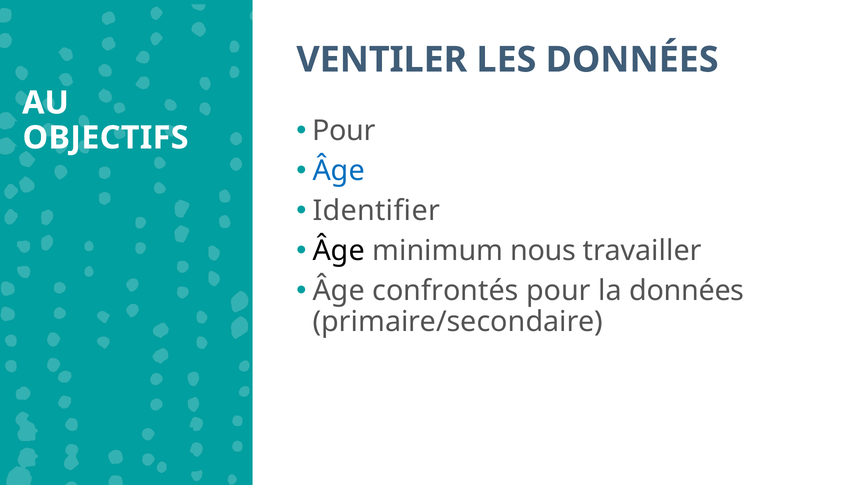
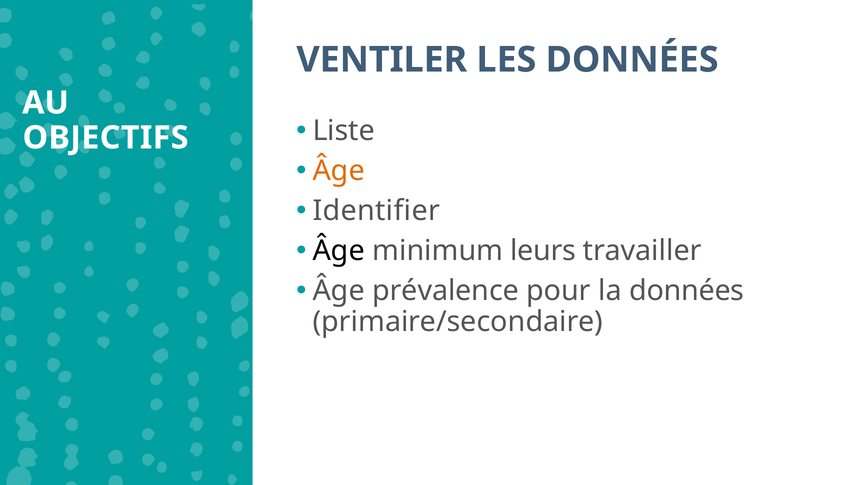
Pour: Pour -> Liste (344, 131)
Âge colour: blue -> orange (339, 171)
nous: nous -> leurs (543, 251)
confrontés: confrontés -> prévalence (446, 291)
